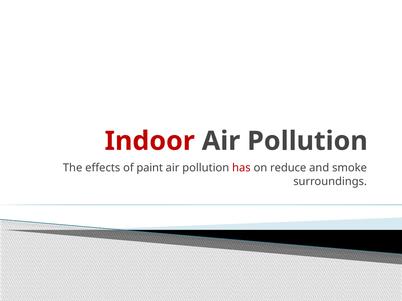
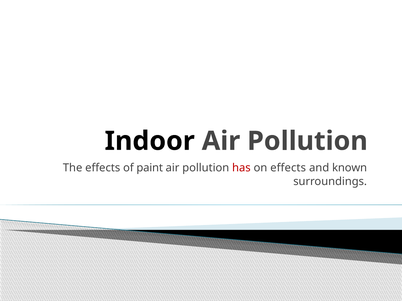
Indoor colour: red -> black (150, 141)
on reduce: reduce -> effects (288, 168)
smoke: smoke -> known (350, 168)
